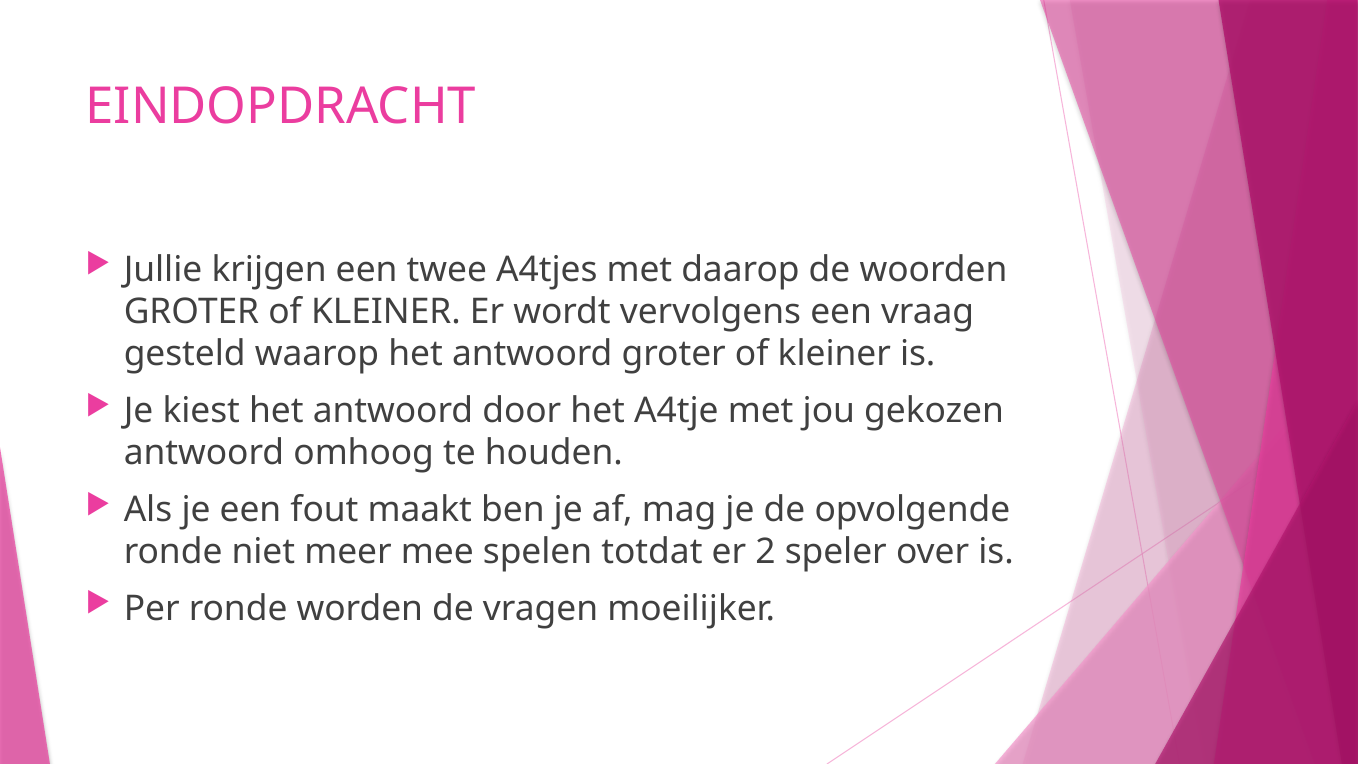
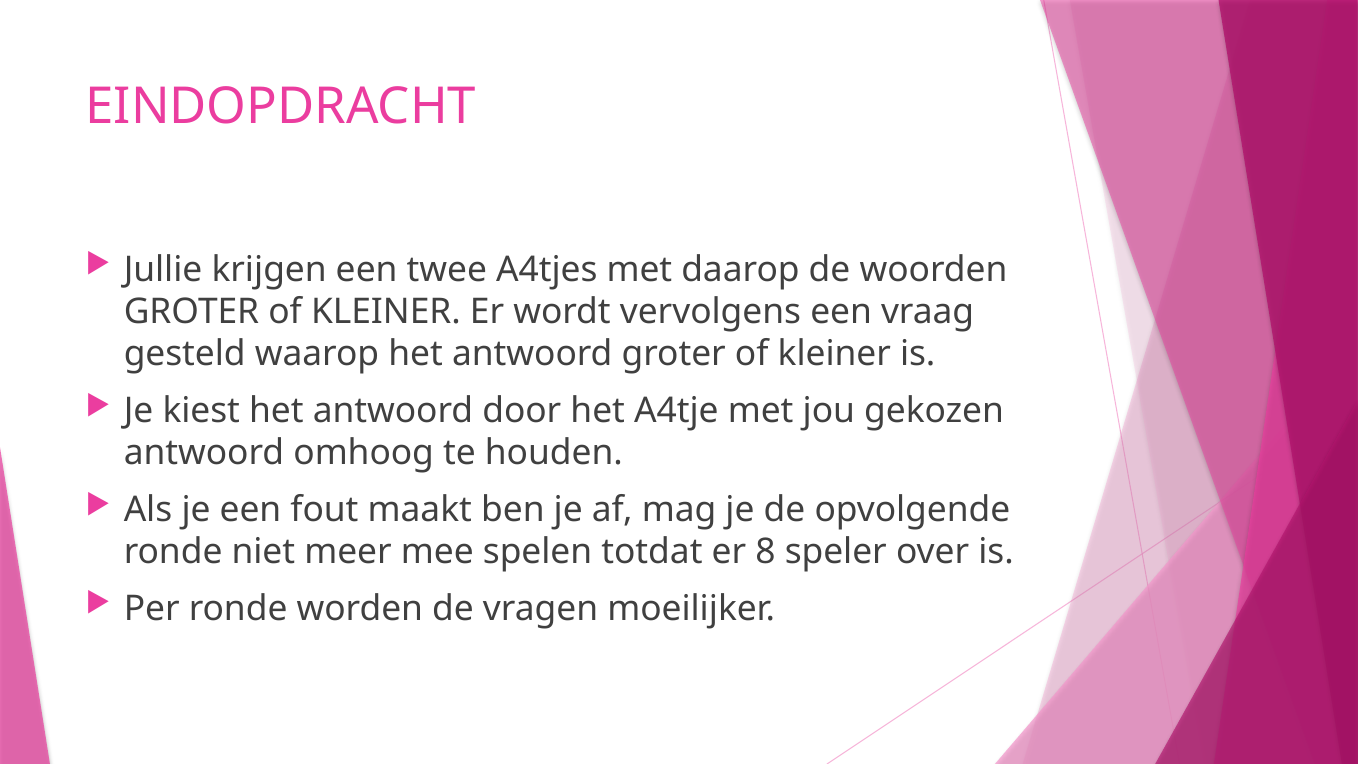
2: 2 -> 8 (765, 552)
